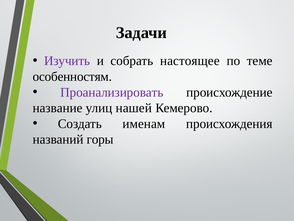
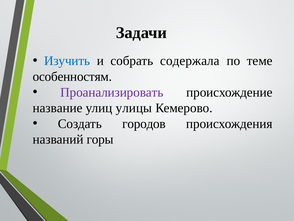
Изучить colour: purple -> blue (67, 61)
настоящее: настоящее -> содержала (190, 61)
нашей: нашей -> улицы (134, 108)
именам: именам -> городов (144, 123)
